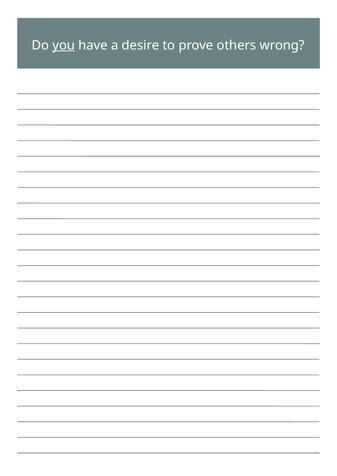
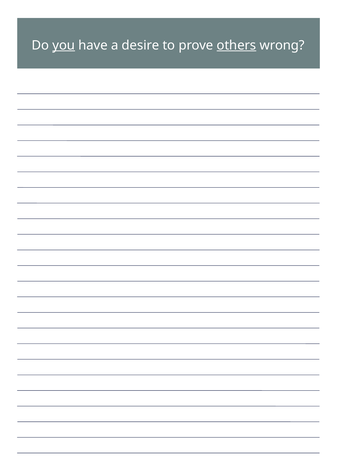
others underline: none -> present (236, 45)
